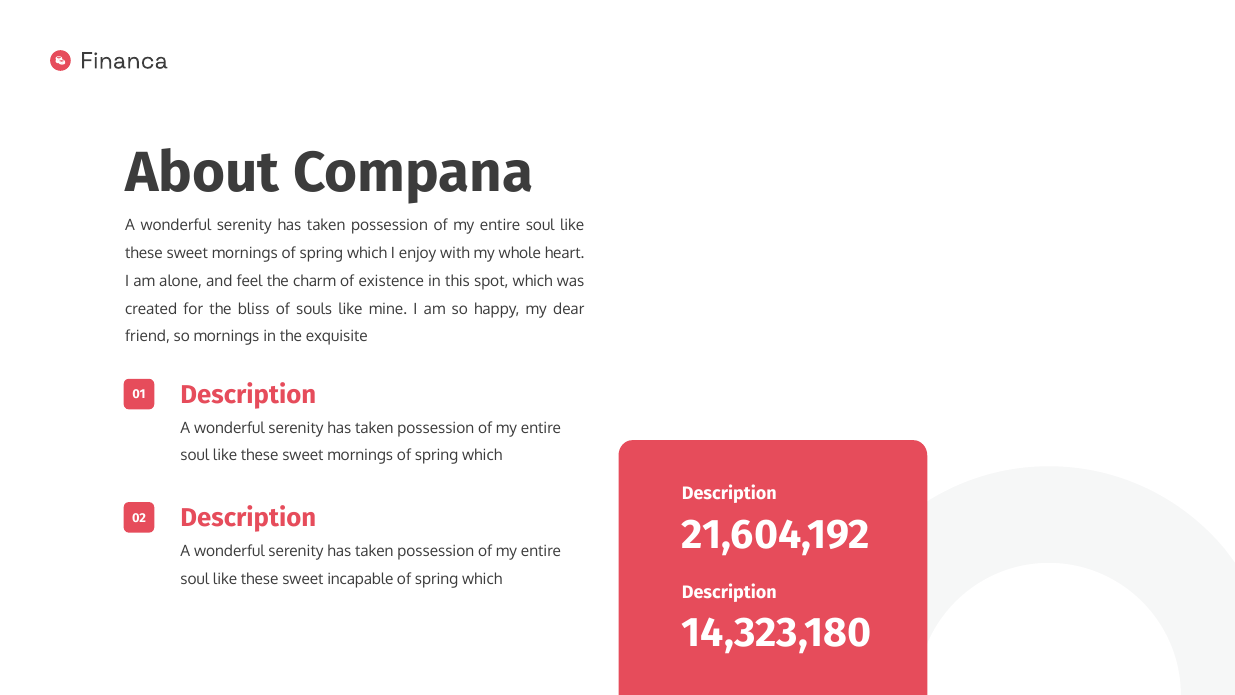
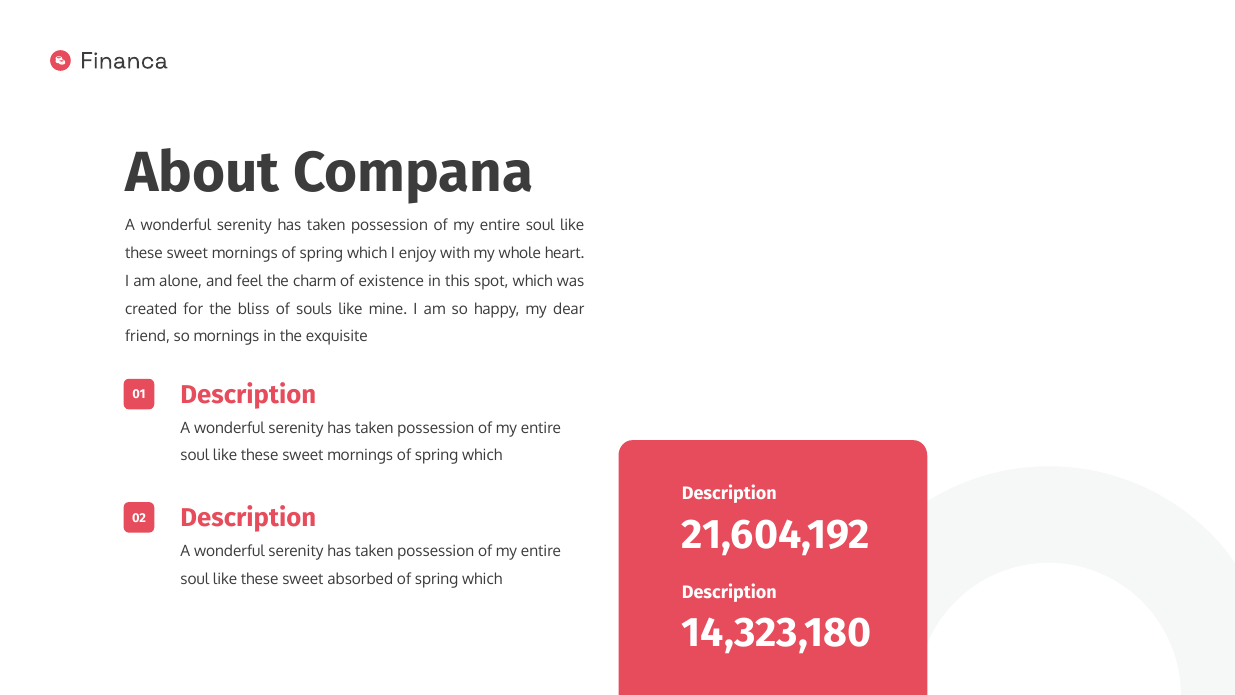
incapable: incapable -> absorbed (360, 579)
